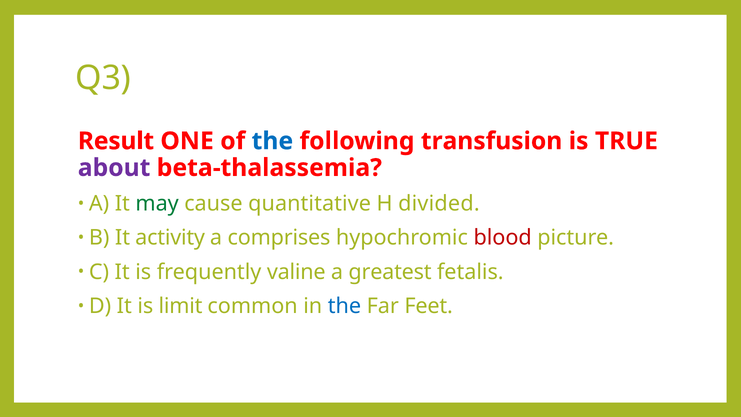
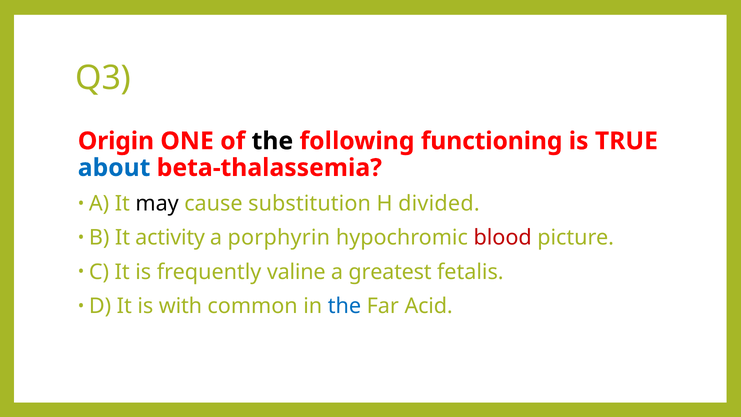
Result: Result -> Origin (116, 141)
the colour: blue -> black (272, 141)
transfusion: transfusion -> functioning (492, 141)
about colour: purple -> blue (114, 168)
may colour: green -> black (157, 204)
quantitative: quantitative -> substitution (310, 204)
comprises: comprises -> porphyrin (279, 238)
limit: limit -> with (180, 306)
Feet: Feet -> Acid (429, 306)
